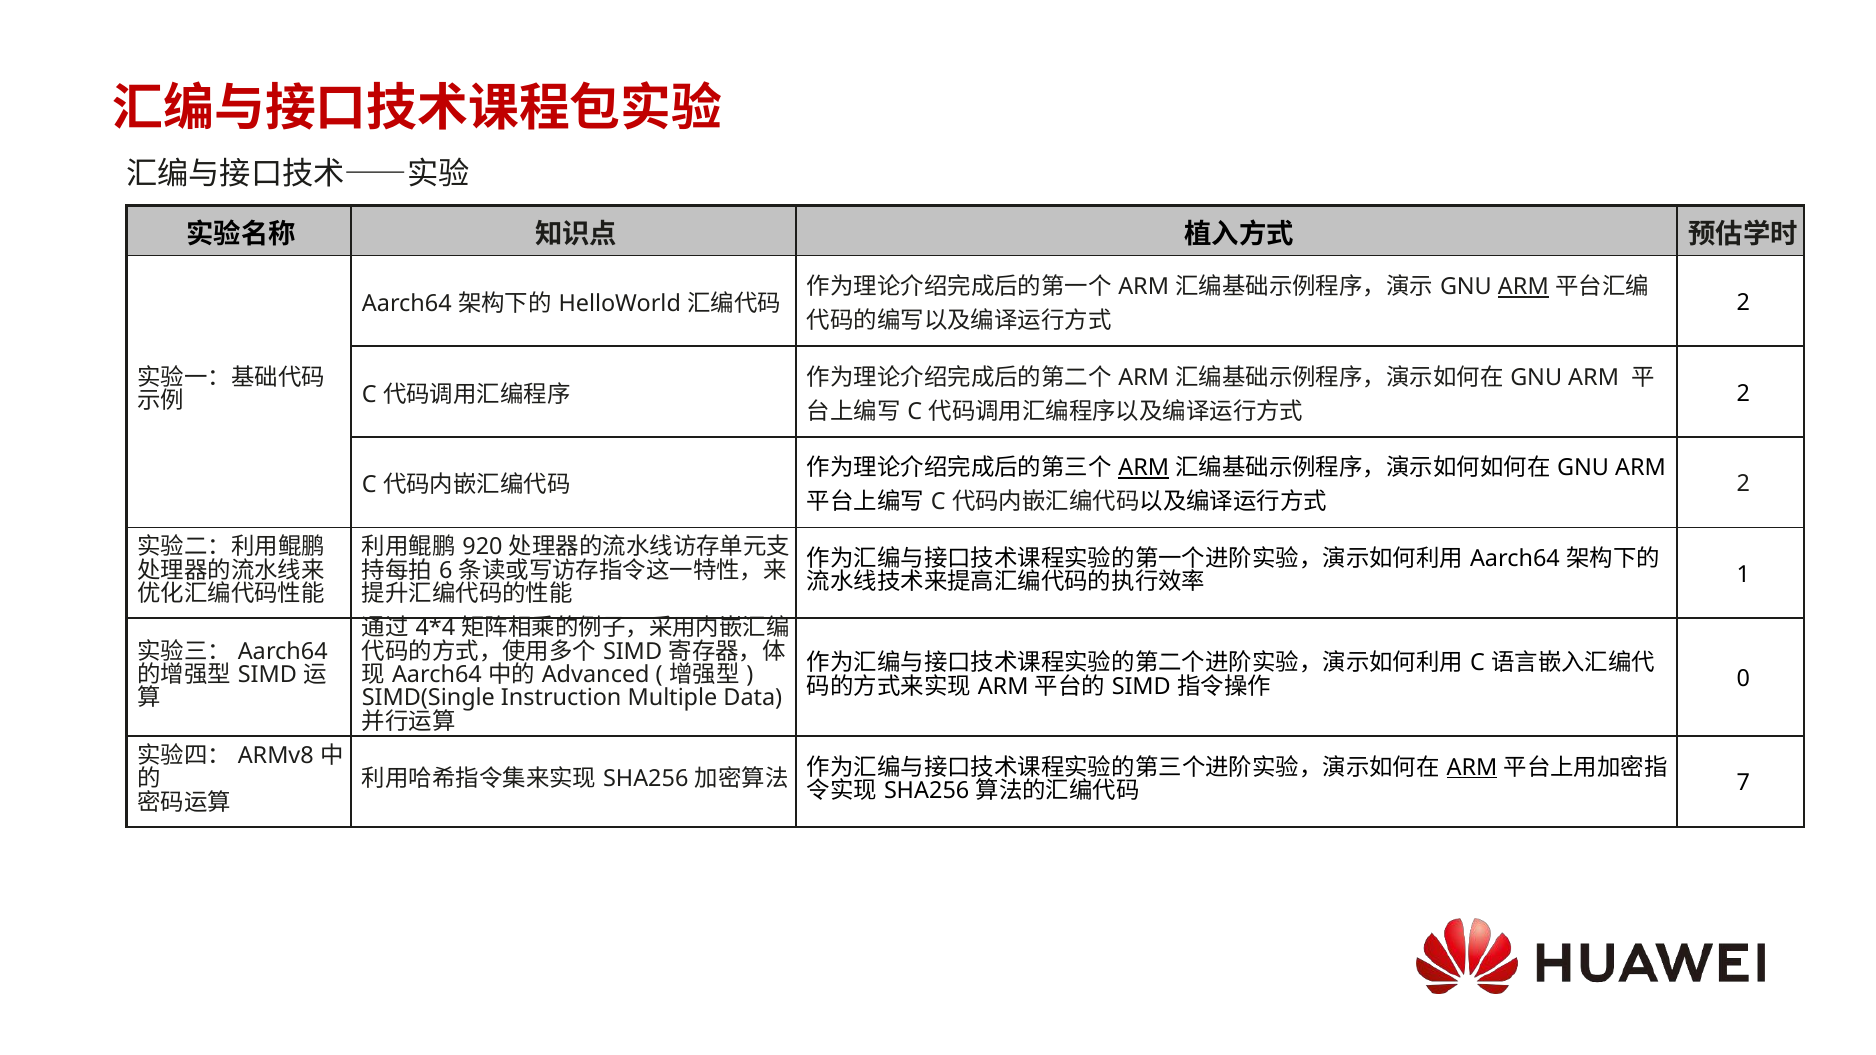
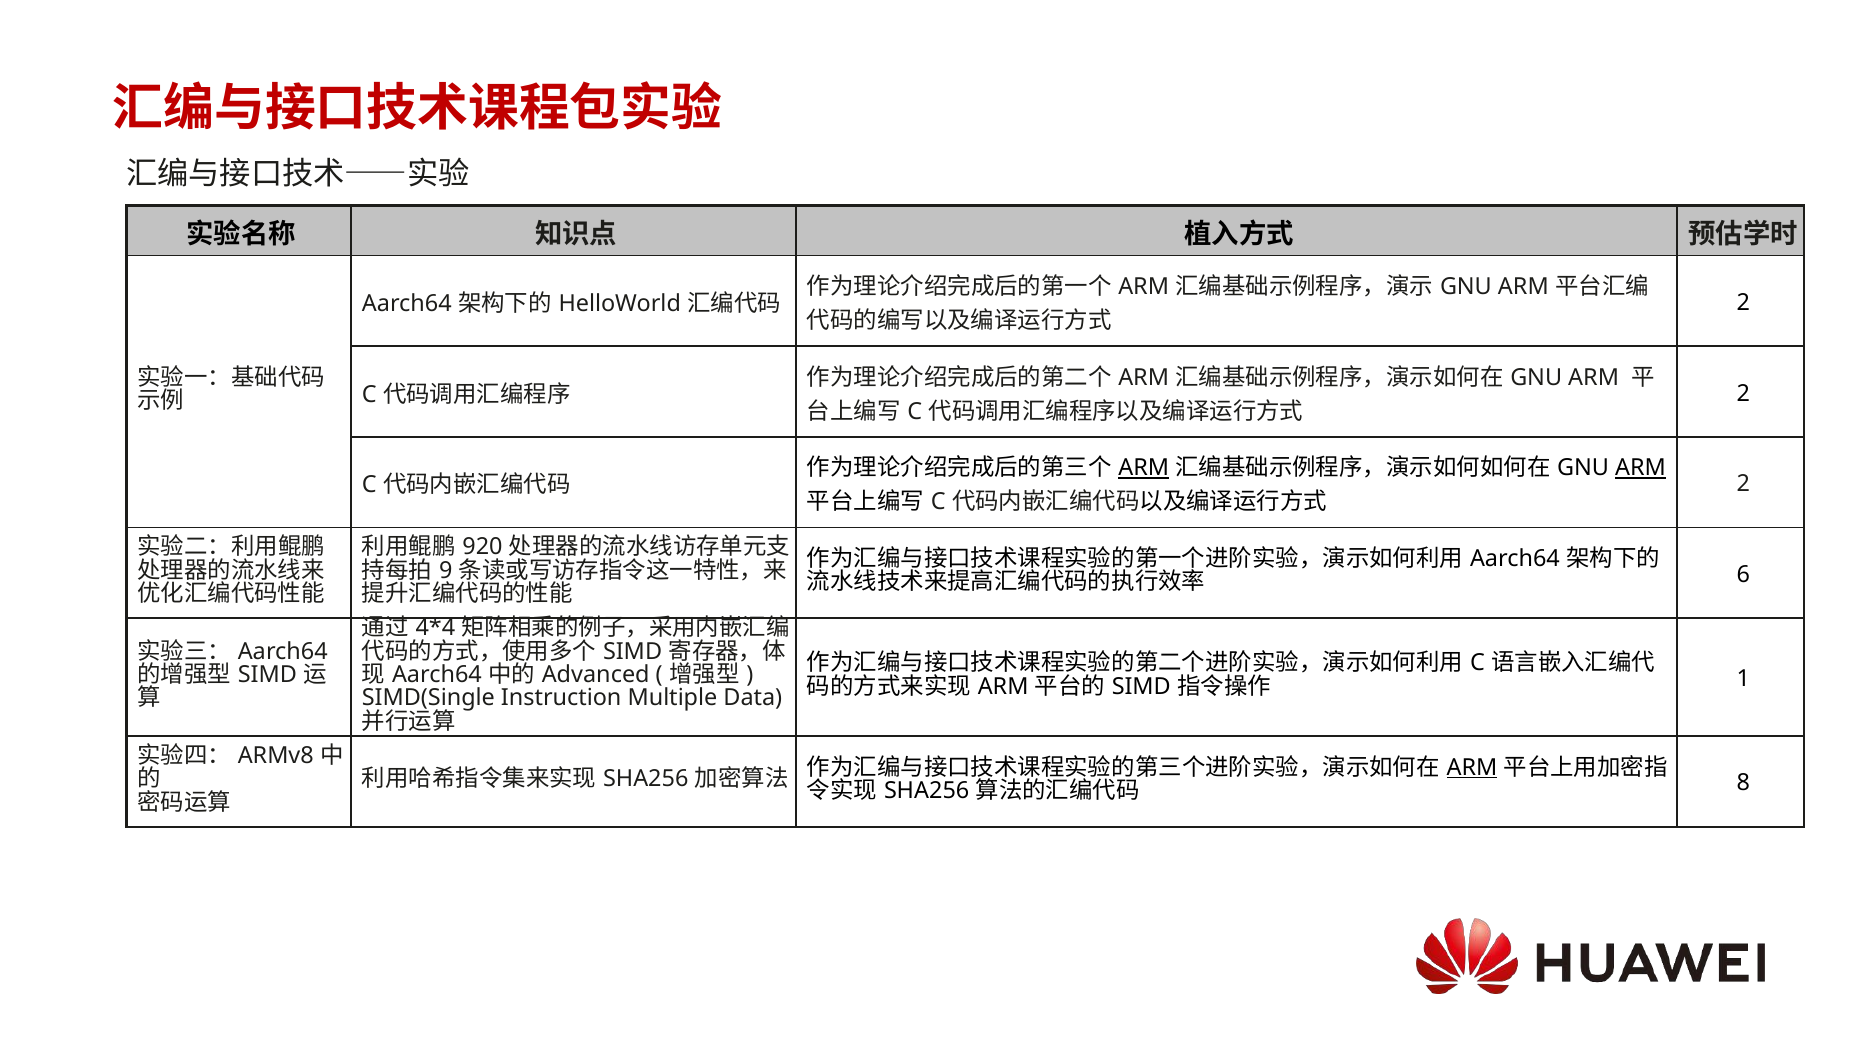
ARM underline: present -> none (1523, 287)
ARM underline: none -> present (1641, 468)
6: 6 -> 9 (446, 570)
1: 1 -> 6 (1743, 575)
0: 0 -> 1 (1743, 679)
7: 7 -> 8 (1743, 783)
